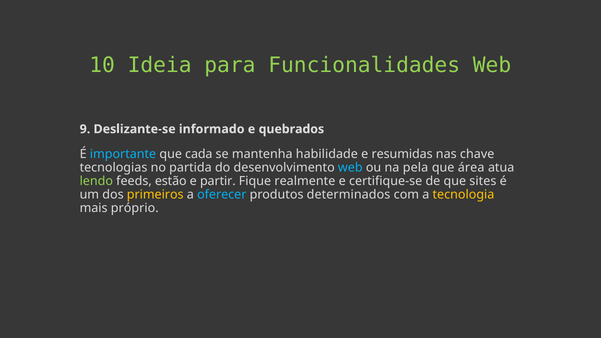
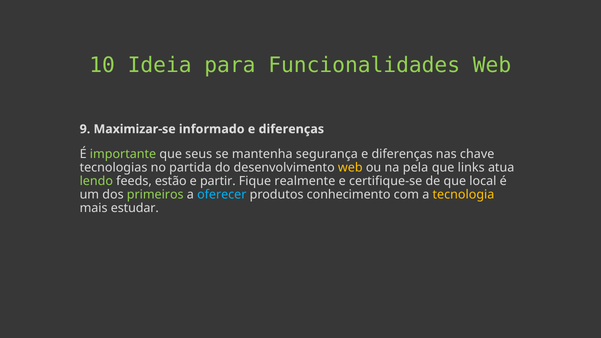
Deslizante-se: Deslizante-se -> Maximizar-se (135, 129)
informado e quebrados: quebrados -> diferenças (291, 129)
importante colour: light blue -> light green (123, 154)
cada: cada -> seus (199, 154)
habilidade: habilidade -> segurança (327, 154)
resumidas: resumidas -> diferenças (402, 154)
web colour: light blue -> yellow (350, 167)
área: área -> links (471, 167)
sites: sites -> local (483, 181)
primeiros colour: yellow -> light green (155, 194)
determinados: determinados -> conhecimento (349, 194)
próprio: próprio -> estudar (135, 208)
